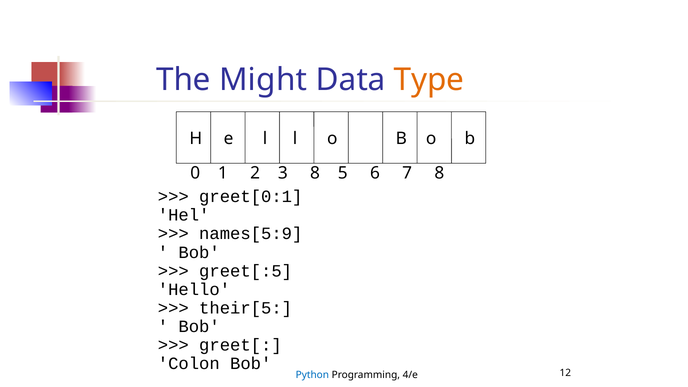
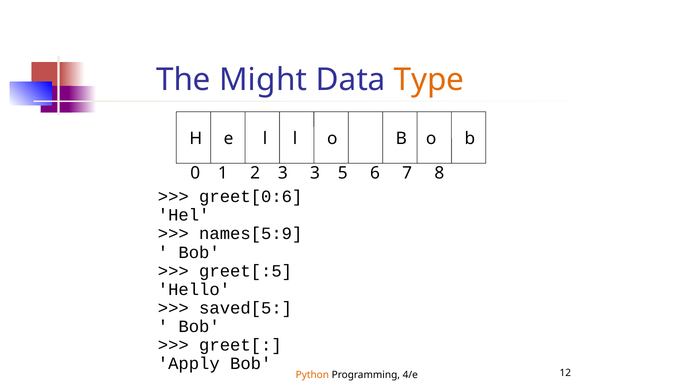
3 8: 8 -> 3 (315, 173)
greet[0:1: greet[0:1 -> greet[0:6 (251, 197)
their[5: their[5 -> saved[5 (246, 308)
Colon: Colon -> Apply (189, 364)
Python colour: blue -> orange (312, 375)
